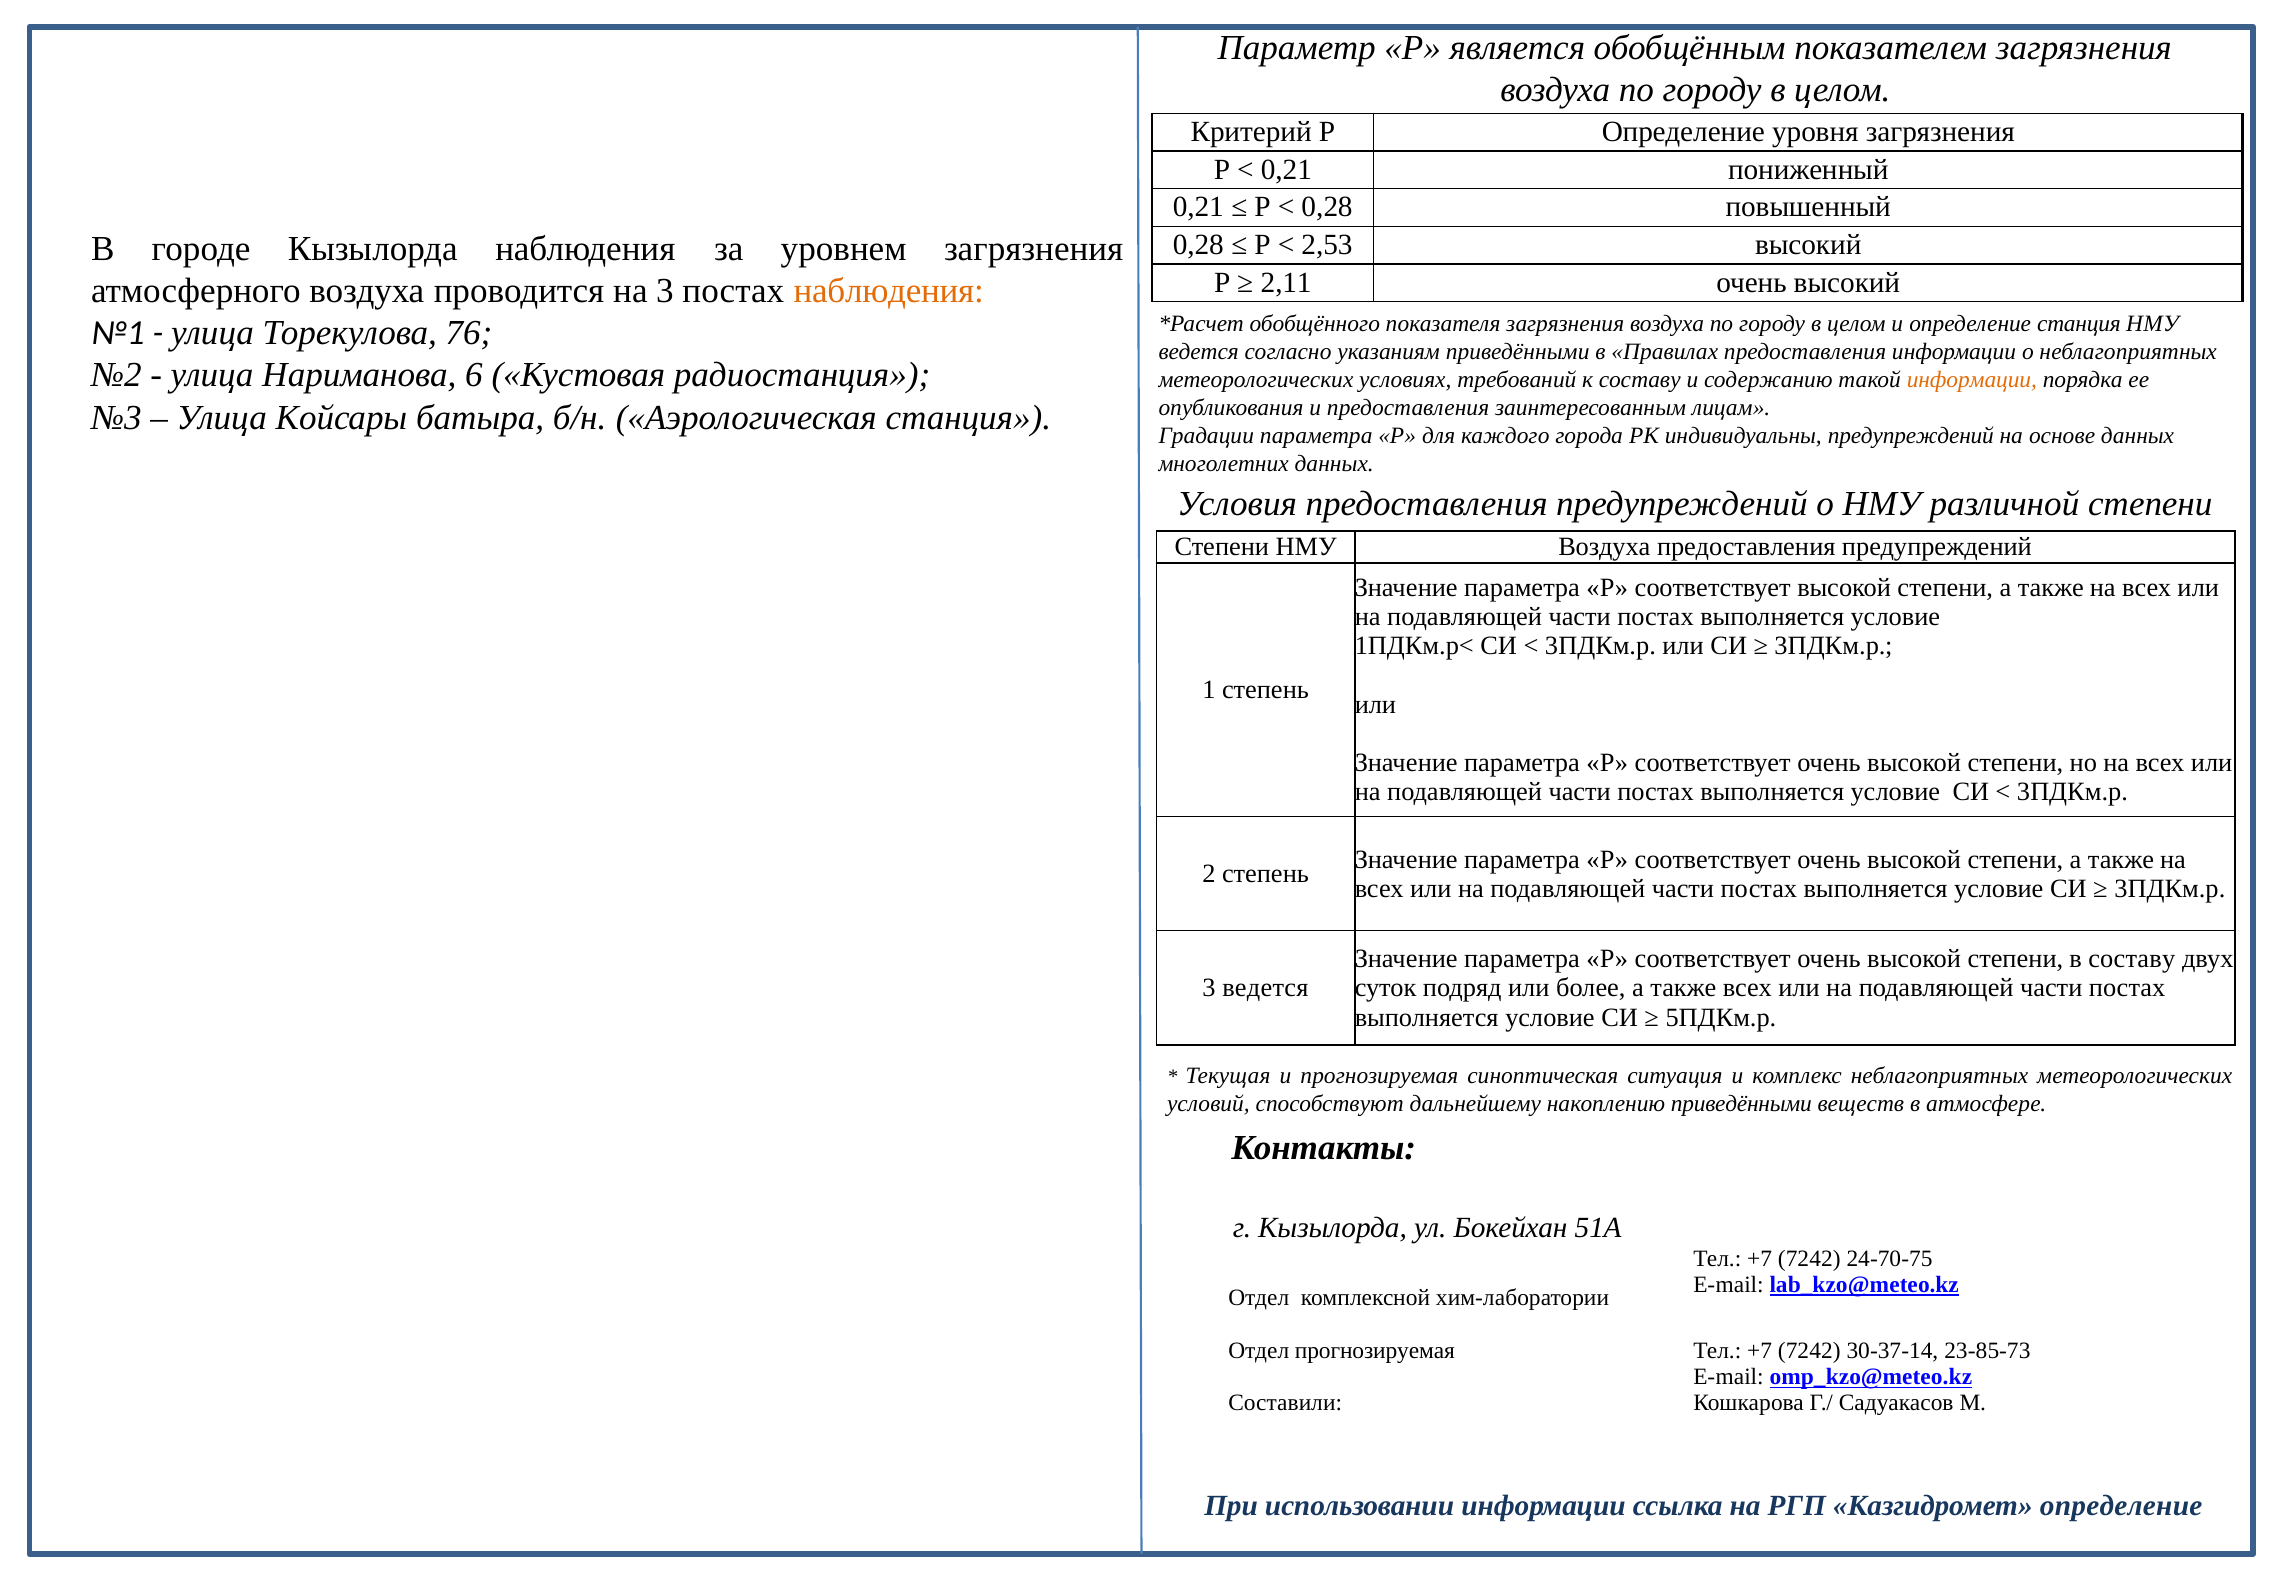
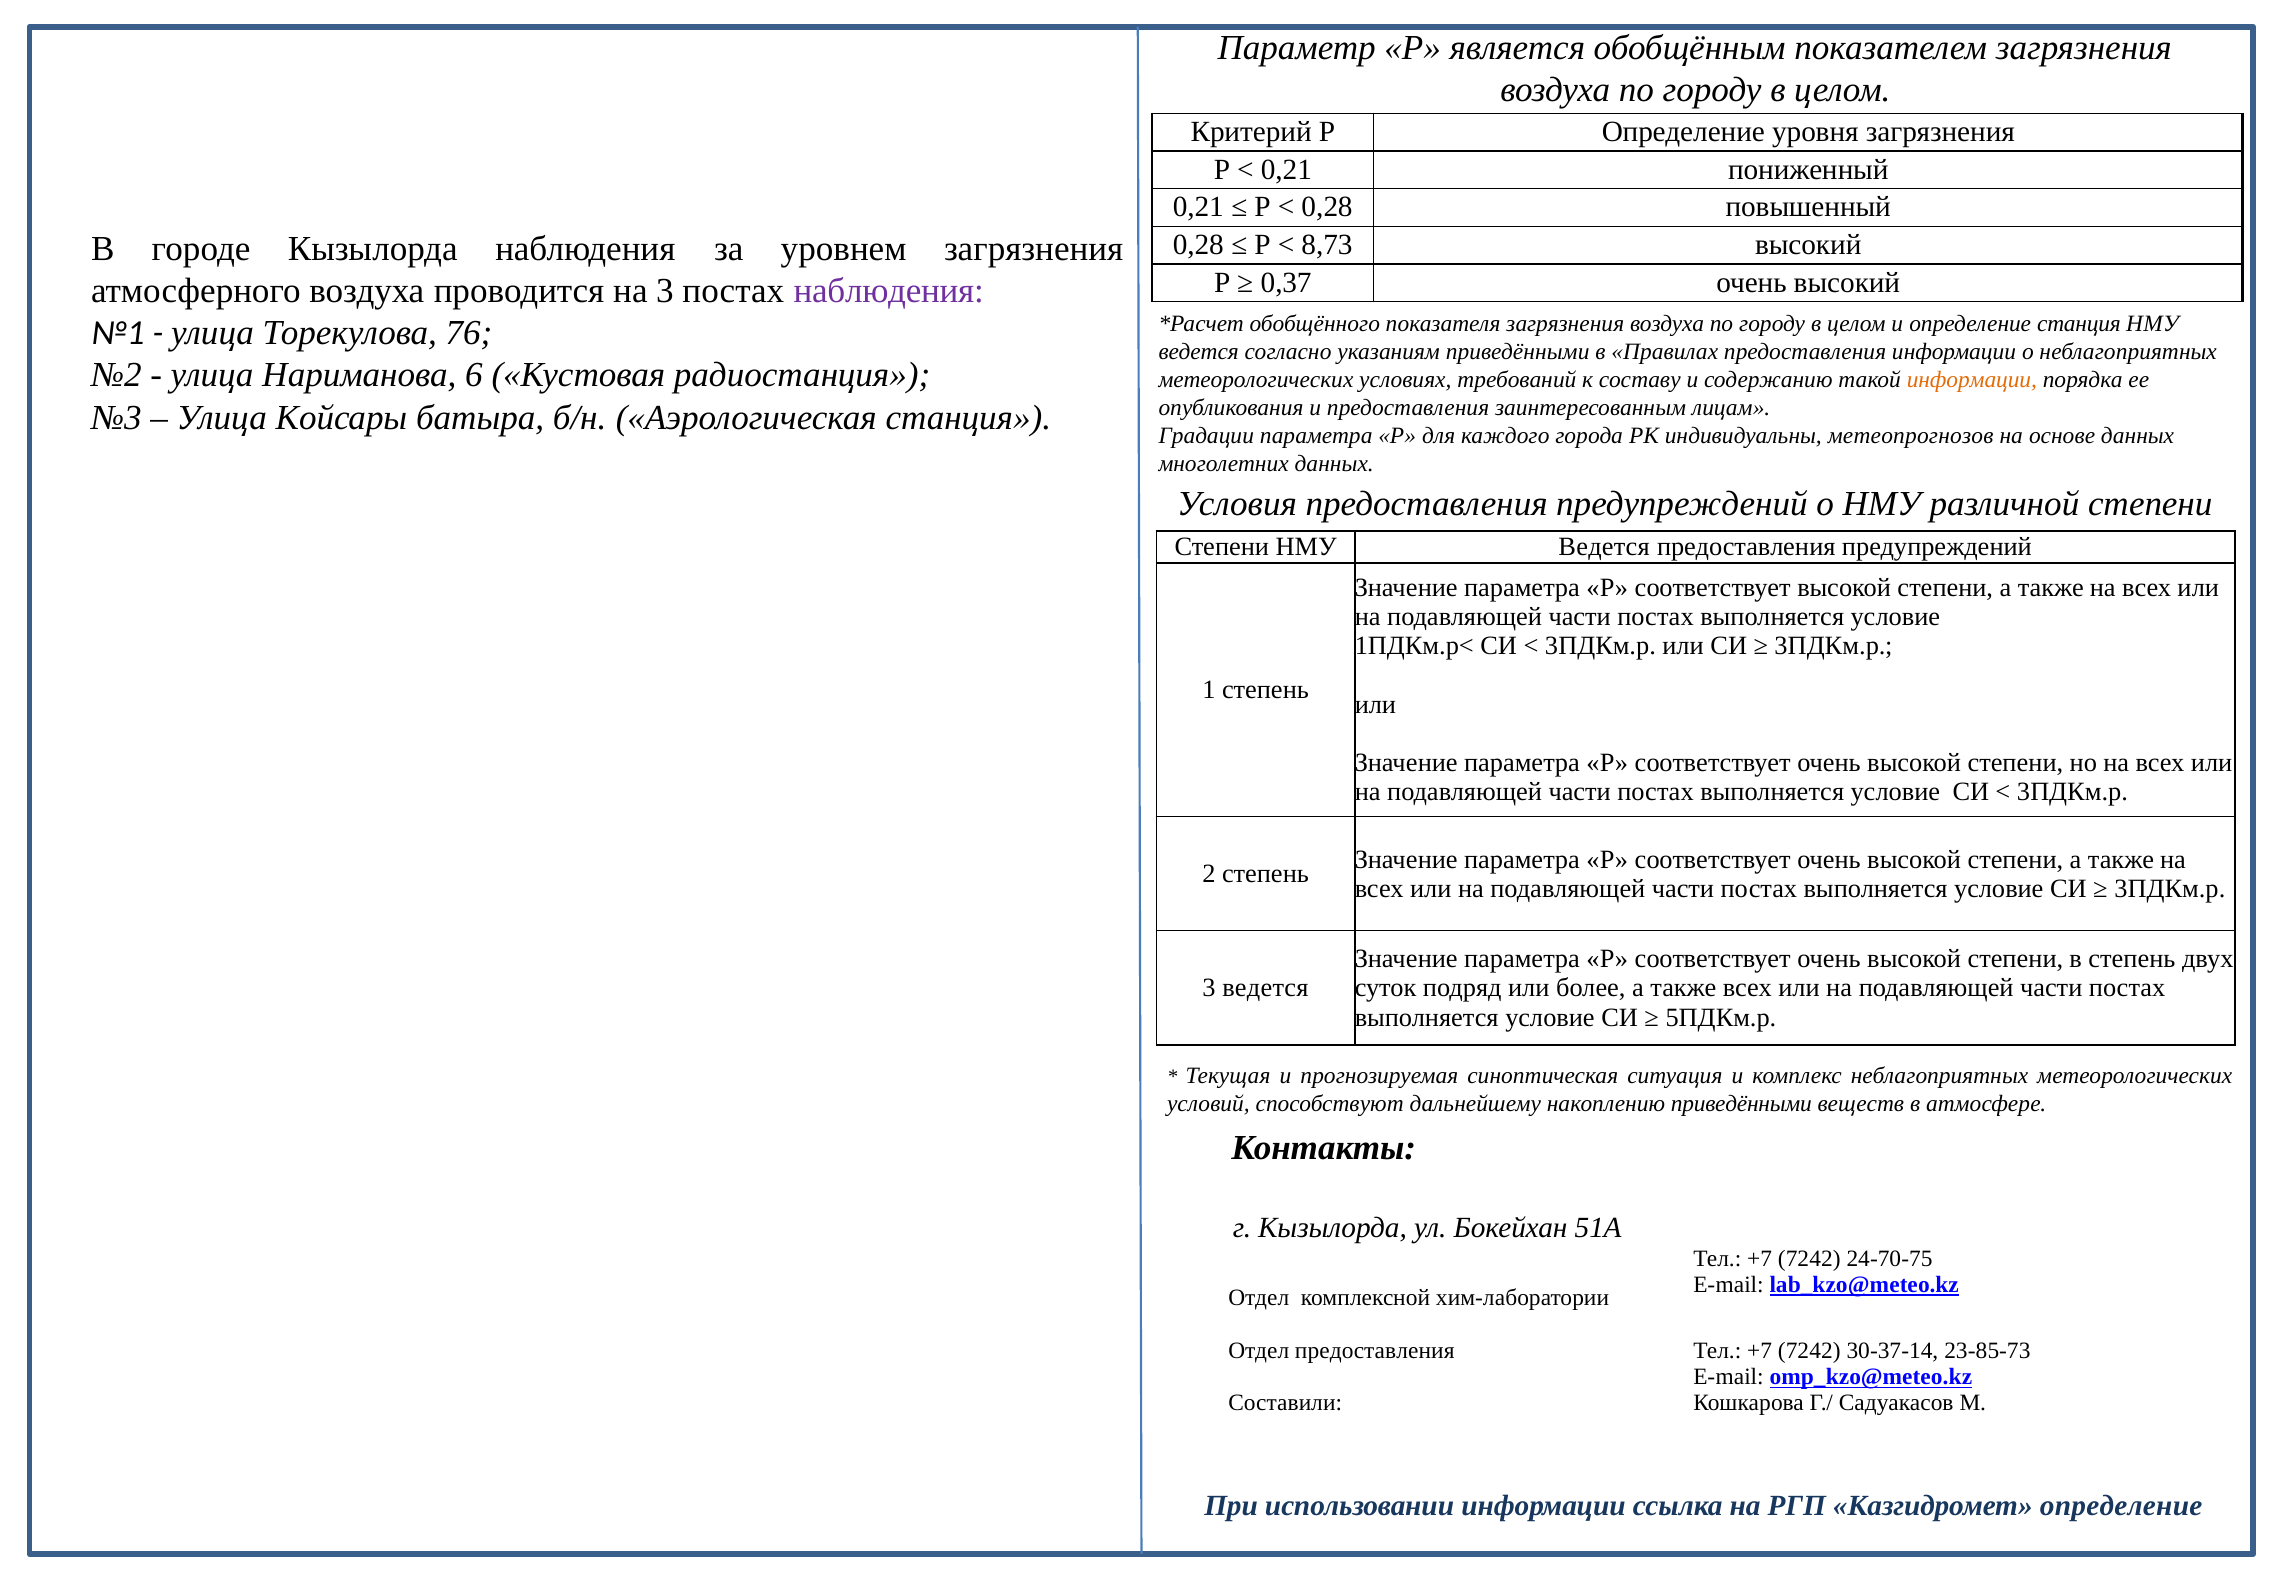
2,53: 2,53 -> 8,73 (1327, 245)
2,11: 2,11 -> 0,37 (1286, 283)
наблюдения colour: orange -> purple (889, 291)
индивидуальны предупреждений: предупреждений -> метеопрогнозов (1911, 436)
Степени НМУ Воздуха: Воздуха -> Ведется (1604, 547)
в составу: составу -> степень (2132, 959)
Отдел прогнозируемая: прогнозируемая -> предоставления (1375, 1351)
